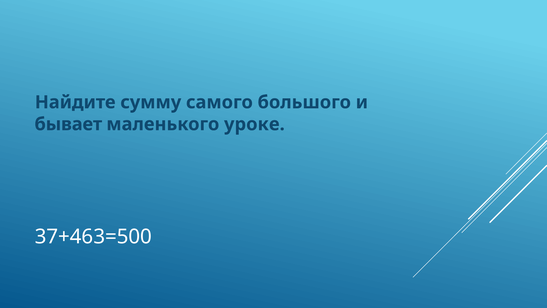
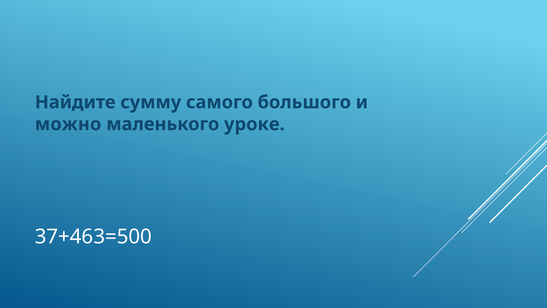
бывает: бывает -> можно (68, 124)
